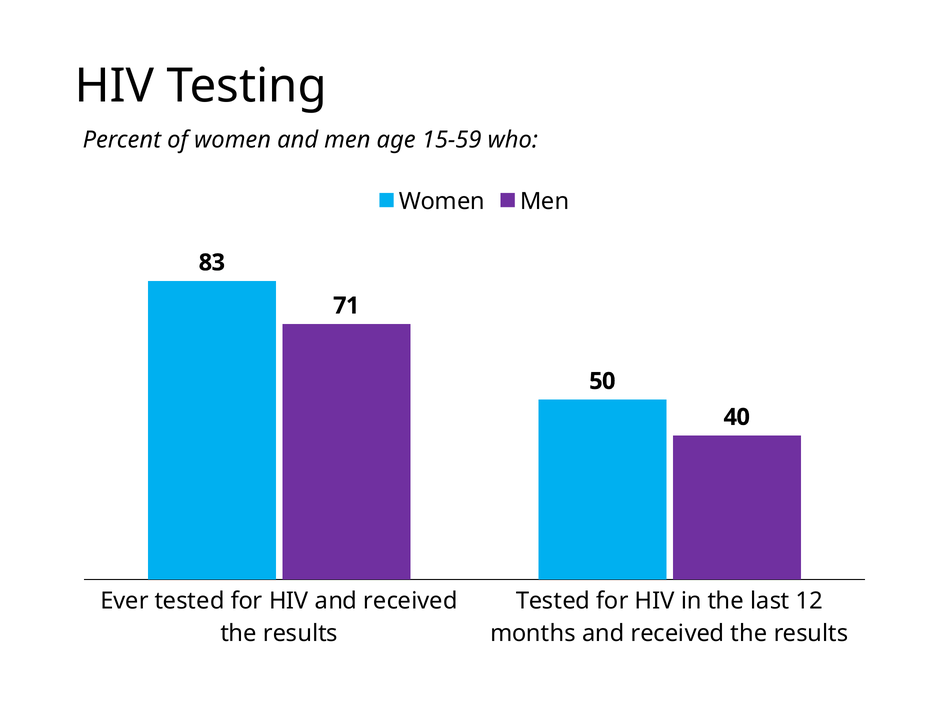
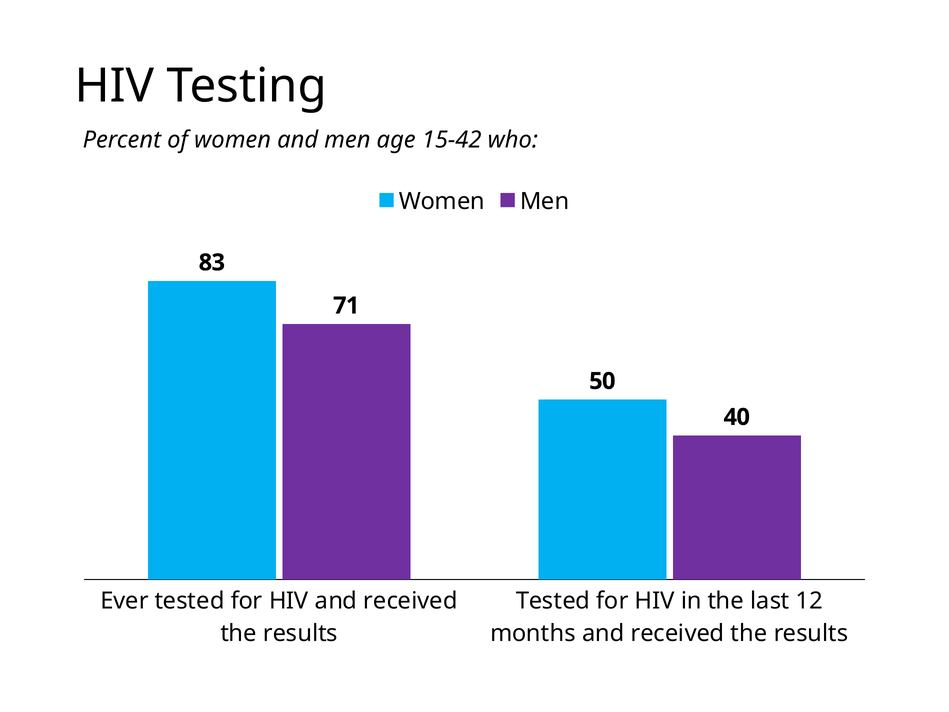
15-59: 15-59 -> 15-42 (452, 140)
